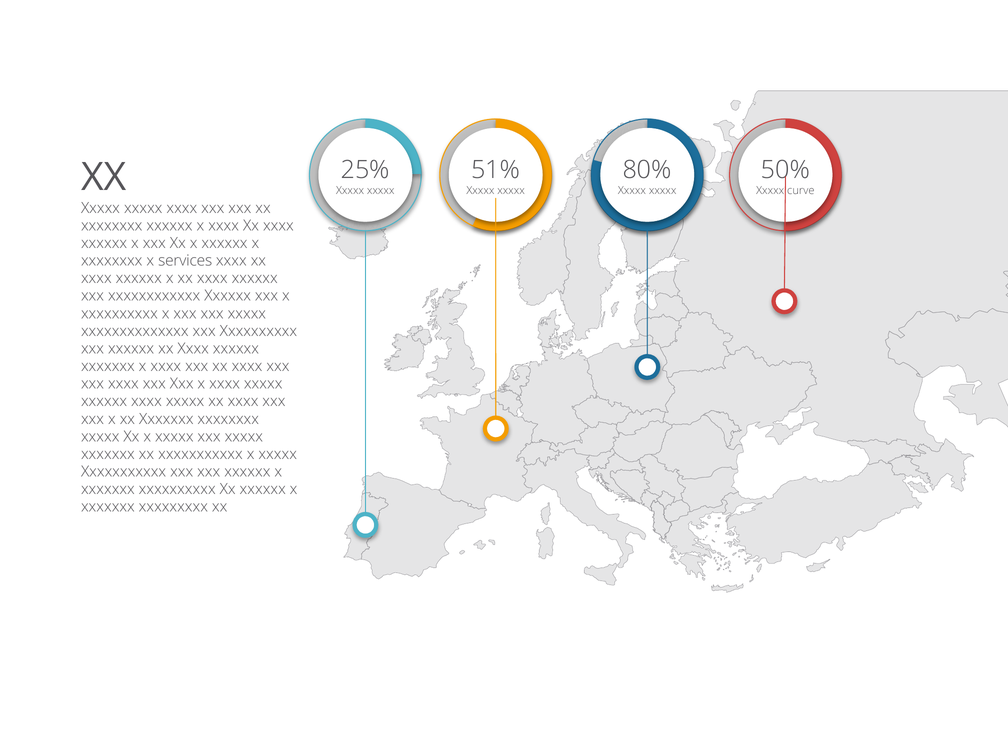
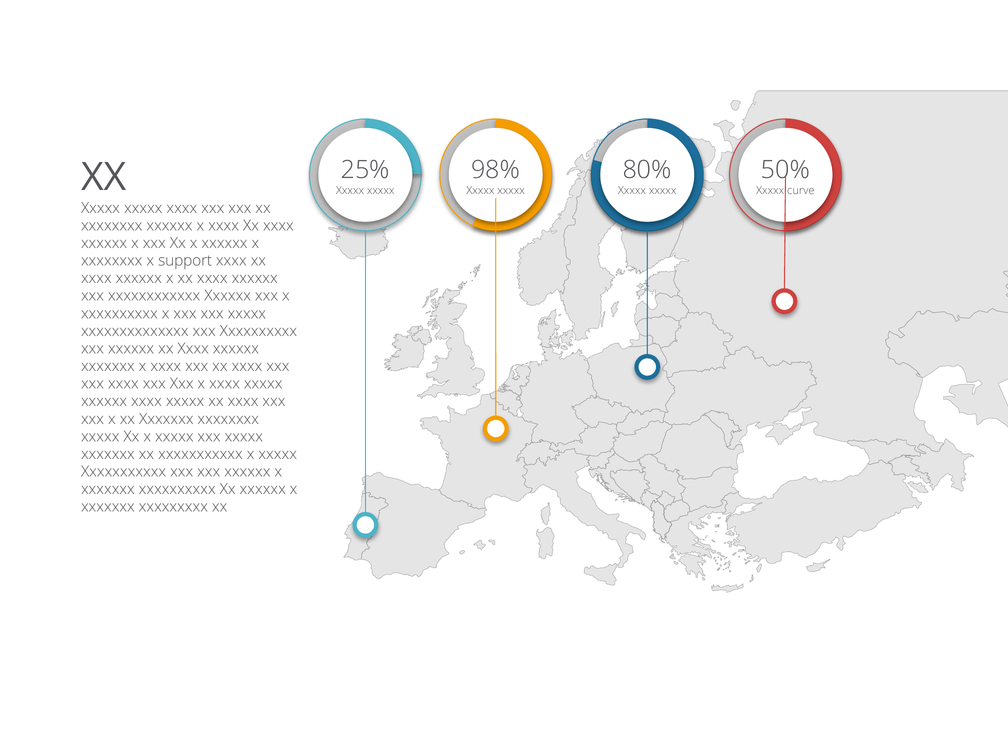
51%: 51% -> 98% (496, 170)
services: services -> support (185, 261)
